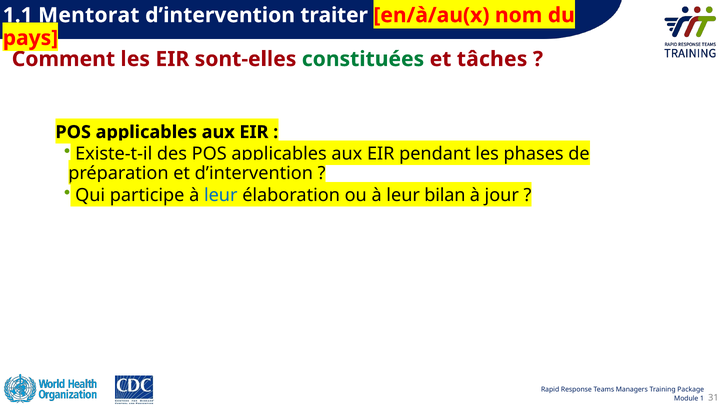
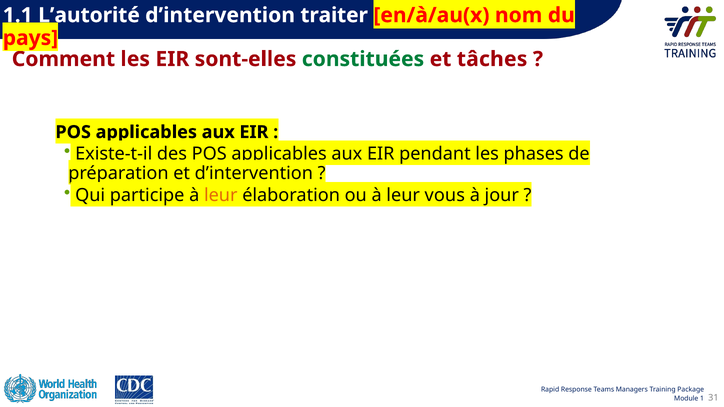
Mentorat: Mentorat -> Lʼautorité (89, 15)
leur colour: blue -> orange (221, 195)
bilan: bilan -> vous (445, 195)
